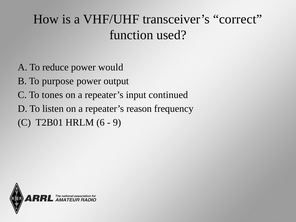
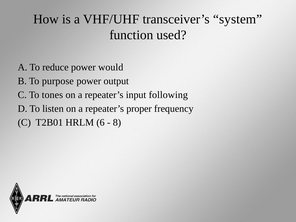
correct: correct -> system (238, 19)
continued: continued -> following (168, 95)
reason: reason -> proper (139, 109)
9: 9 -> 8 (117, 123)
